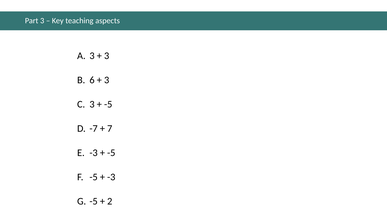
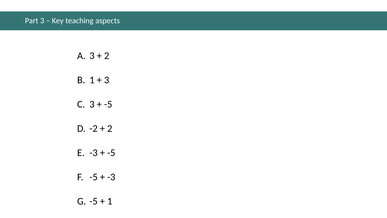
3: 3 -> 2 (107, 56)
6: 6 -> 1 (92, 80)
-7: -7 -> -2 (94, 128)
7: 7 -> 2 (110, 128)
2: 2 -> 1 (110, 201)
